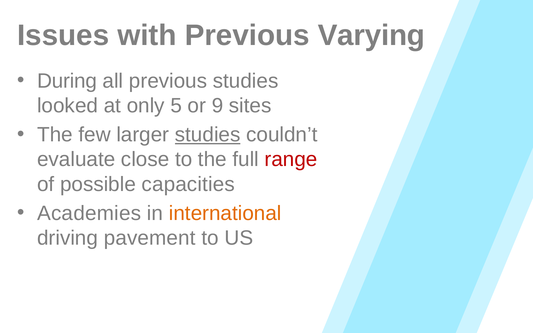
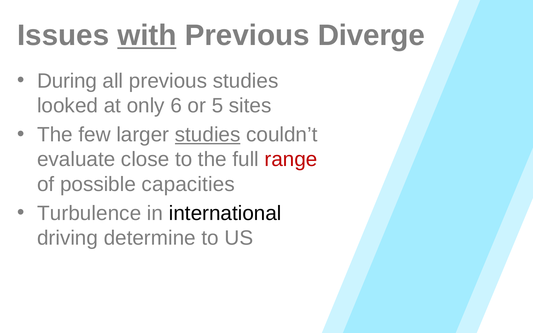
with underline: none -> present (147, 35)
Varying: Varying -> Diverge (371, 35)
5: 5 -> 6 (176, 106)
9: 9 -> 5 (217, 106)
Academies: Academies -> Turbulence (89, 213)
international colour: orange -> black (225, 213)
pavement: pavement -> determine (150, 238)
